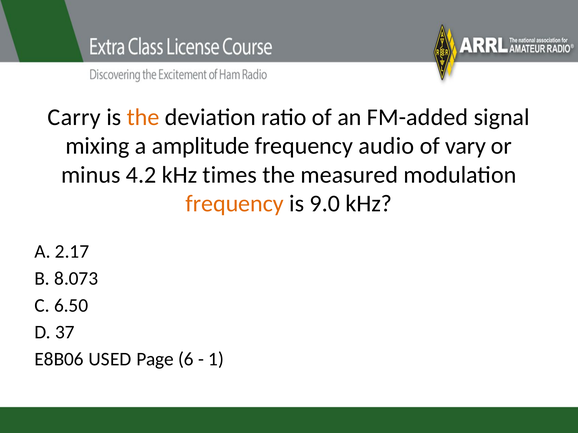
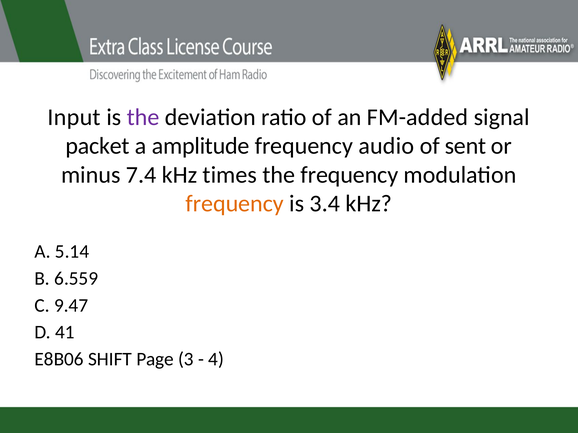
Carry: Carry -> Input (74, 117)
the colour: orange -> purple (143, 117)
mixing: mixing -> packet (97, 146)
vary: vary -> sent (465, 146)
4.2: 4.2 -> 7.4 (141, 175)
the measured: measured -> frequency (349, 175)
9.0: 9.0 -> 3.4 (325, 204)
2.17: 2.17 -> 5.14 (72, 252)
8.073: 8.073 -> 6.559 (76, 279)
6.50: 6.50 -> 9.47 (71, 306)
37: 37 -> 41 (65, 333)
USED: USED -> SHIFT (110, 360)
6: 6 -> 3 (186, 360)
1: 1 -> 4 (216, 360)
